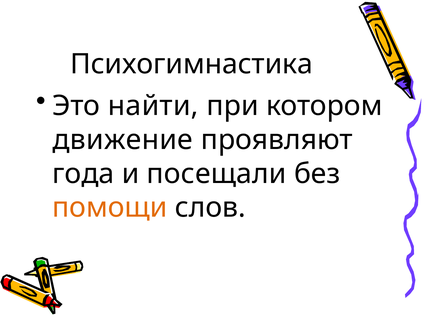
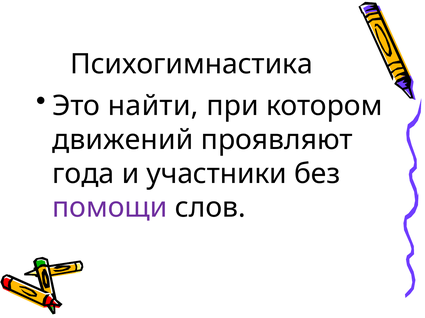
движение: движение -> движений (123, 140)
посещали: посещали -> участники (217, 174)
помощи colour: orange -> purple (110, 208)
